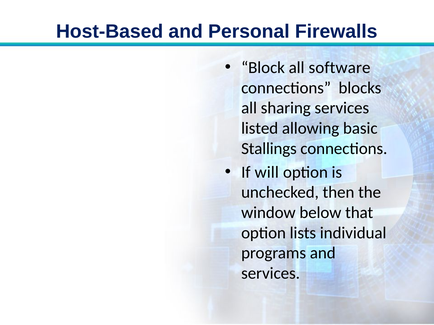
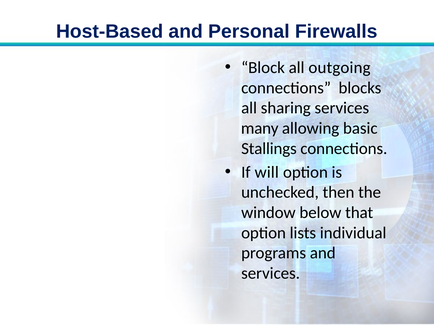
software: software -> outgoing (340, 68)
listed: listed -> many (260, 128)
